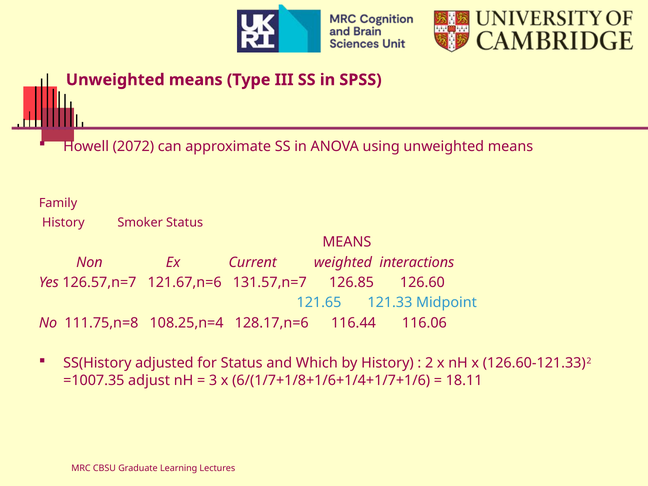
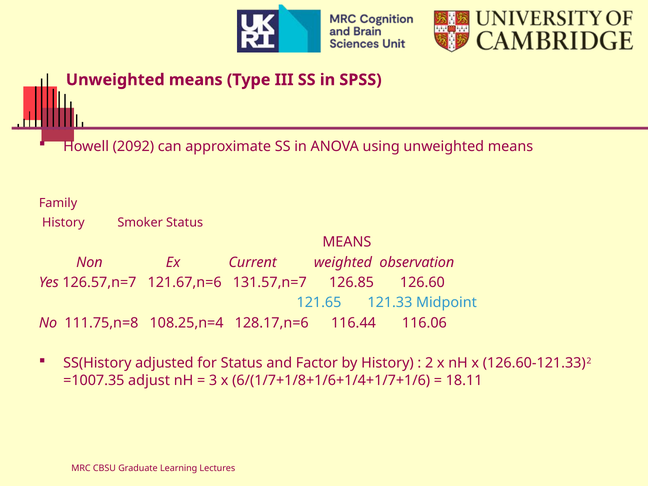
2072: 2072 -> 2092 (133, 146)
interactions: interactions -> observation (417, 262)
Which: Which -> Factor (317, 363)
